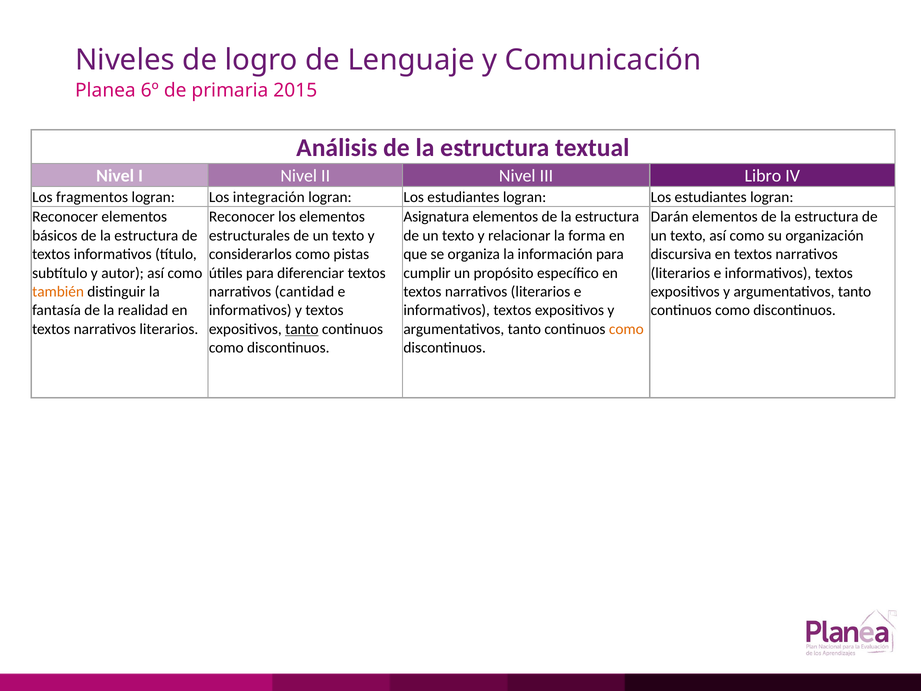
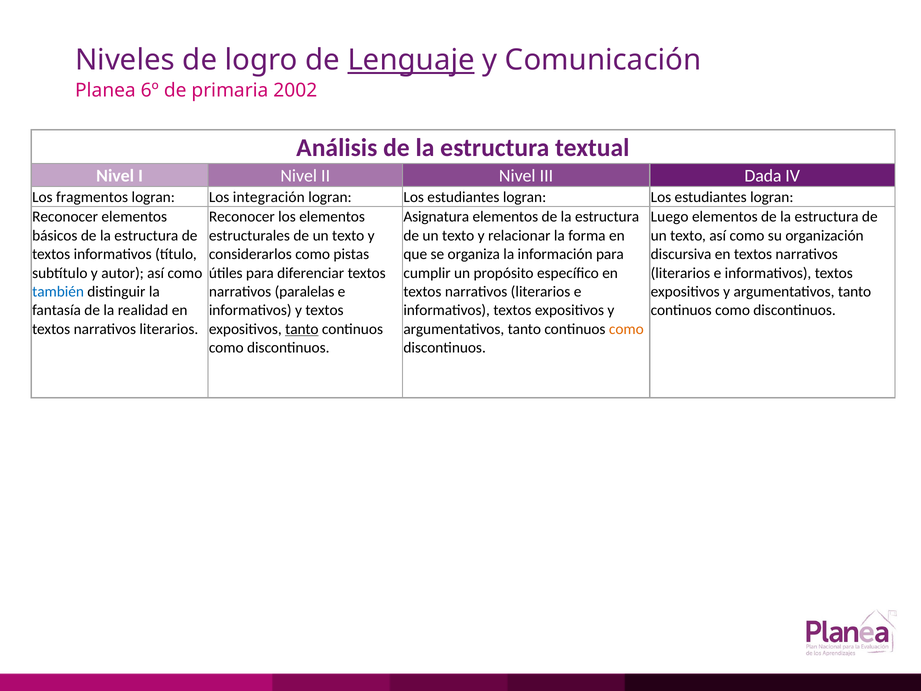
Lenguaje underline: none -> present (411, 60)
2015: 2015 -> 2002 (295, 90)
Libro: Libro -> Dada (763, 176)
Darán: Darán -> Luego (670, 217)
también colour: orange -> blue (58, 292)
cantidad: cantidad -> paralelas (305, 292)
